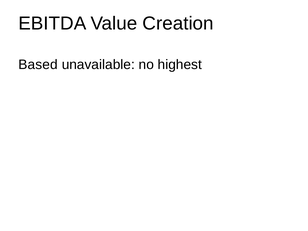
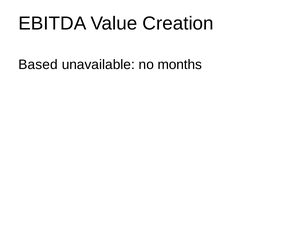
highest: highest -> months (180, 65)
